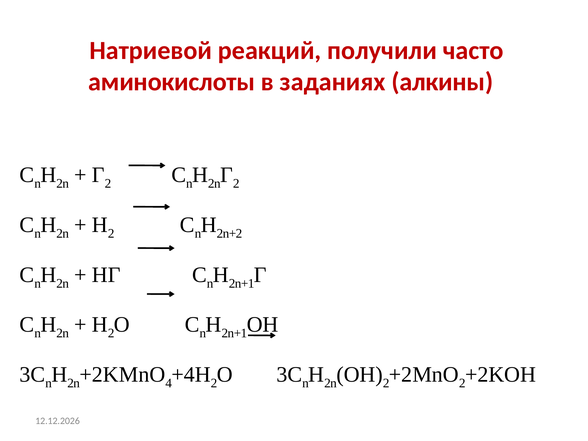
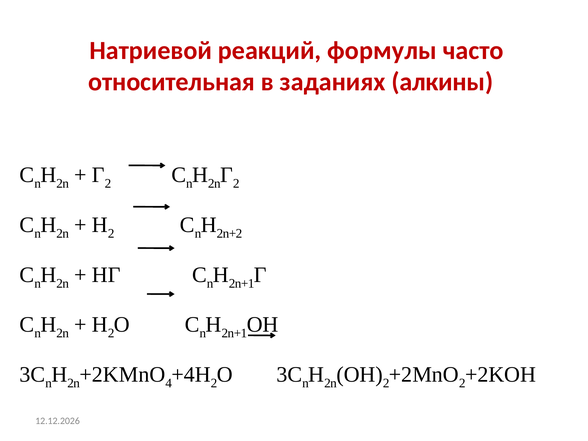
получили: получили -> формулы (382, 50)
аминокислоты: аминокислоты -> относительная (172, 82)
